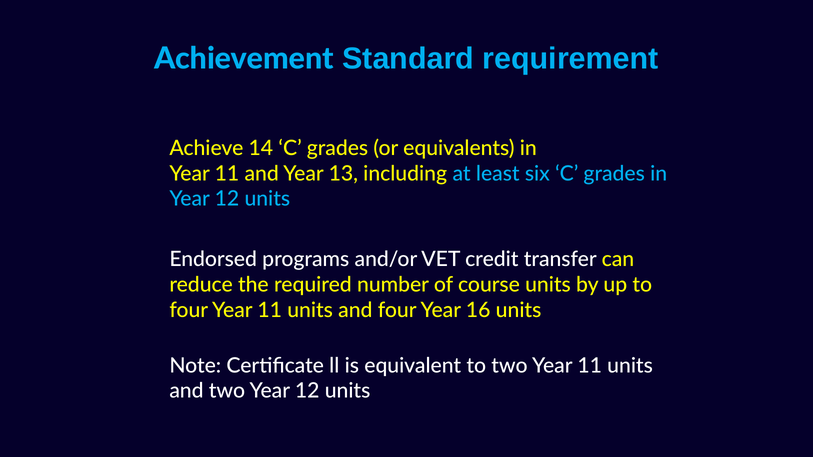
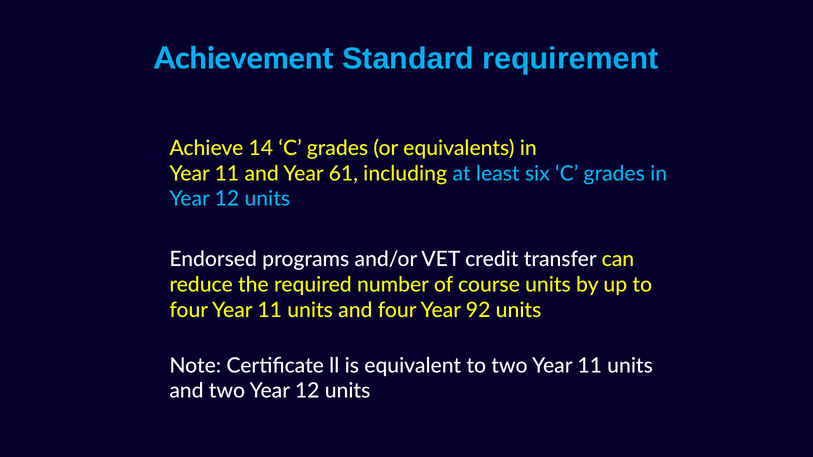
13: 13 -> 61 (343, 174)
16: 16 -> 92 (478, 310)
